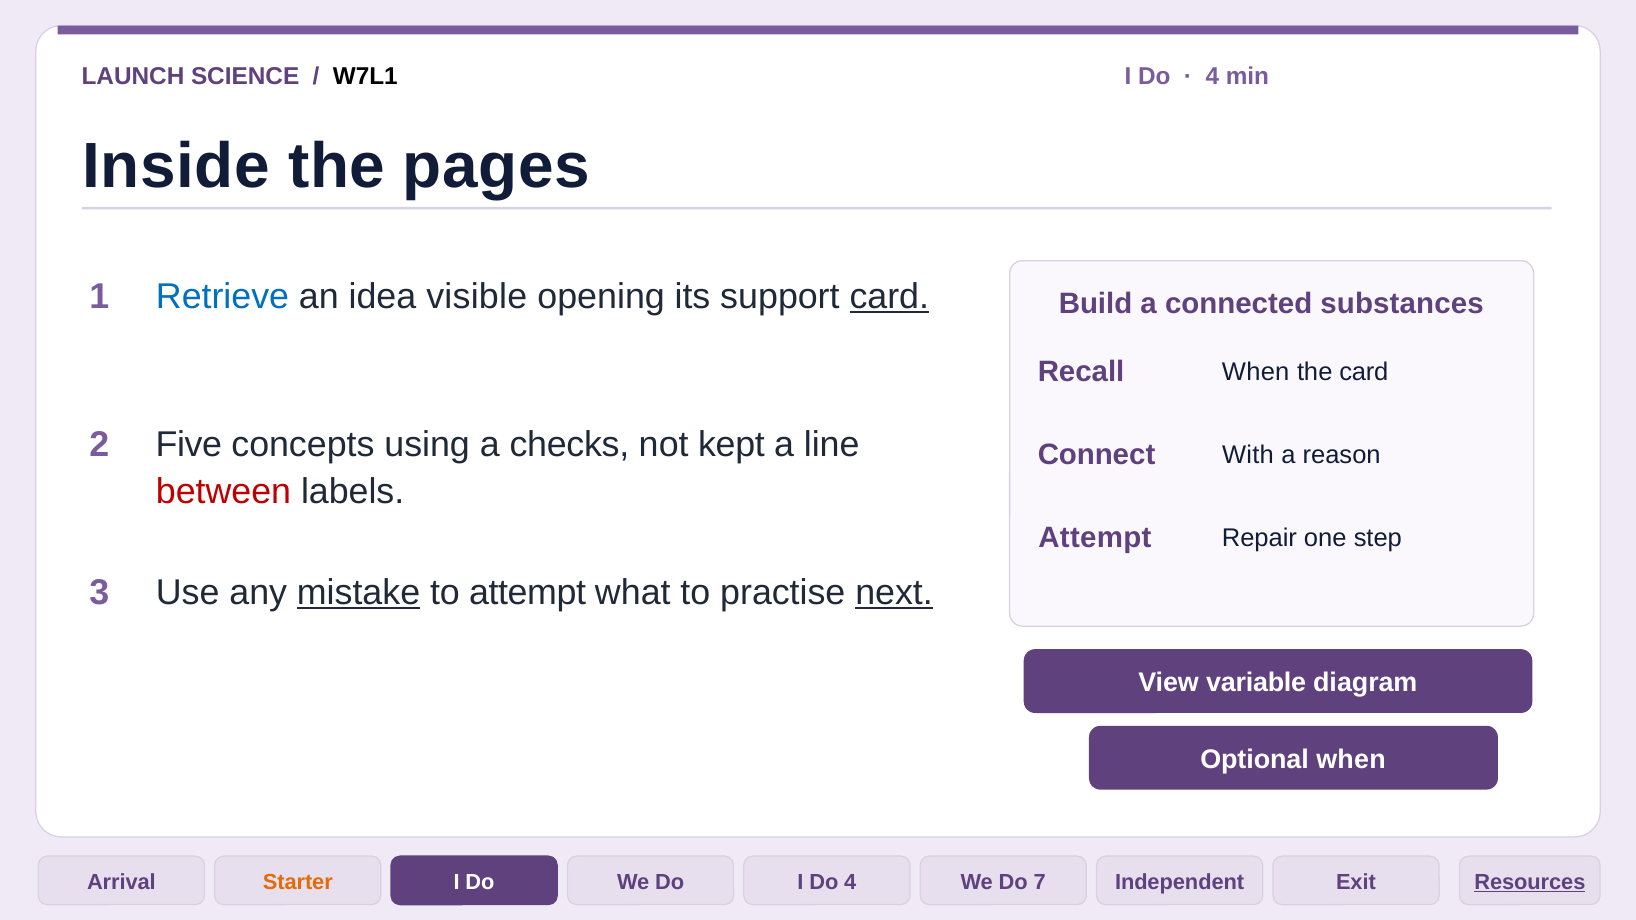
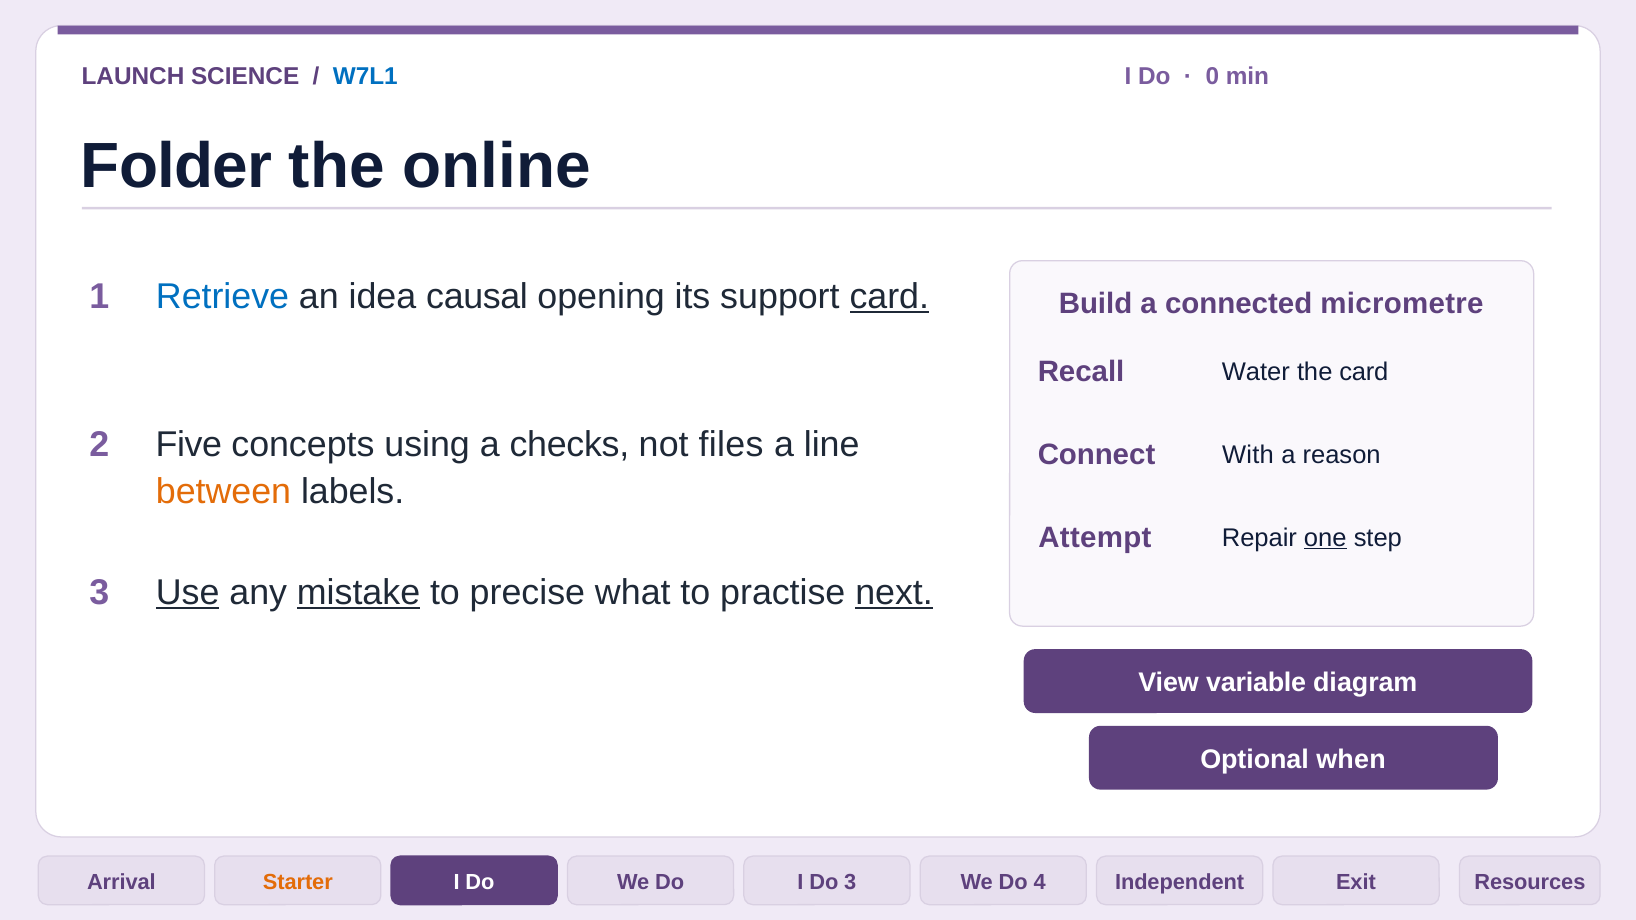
W7L1 colour: black -> blue (365, 77)
4: 4 -> 0 (1212, 77)
Inside: Inside -> Folder (177, 167)
pages: pages -> online (497, 167)
visible: visible -> causal (477, 297)
substances: substances -> micrometre (1402, 304)
Recall When: When -> Water (1256, 372)
kept: kept -> files (731, 445)
between colour: red -> orange (224, 492)
one underline: none -> present (1325, 538)
Use underline: none -> present (188, 593)
to attempt: attempt -> precise (527, 593)
Do 4: 4 -> 3 (850, 882)
7: 7 -> 4 (1040, 882)
Resources underline: present -> none (1530, 882)
